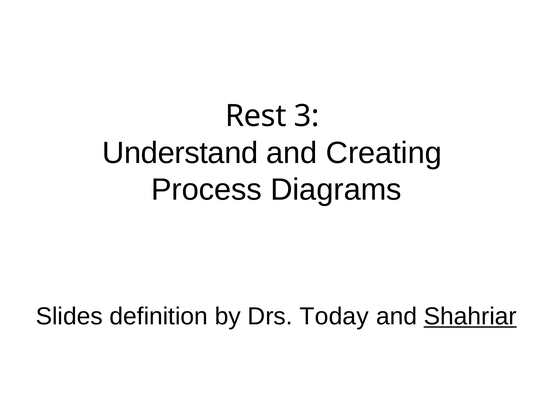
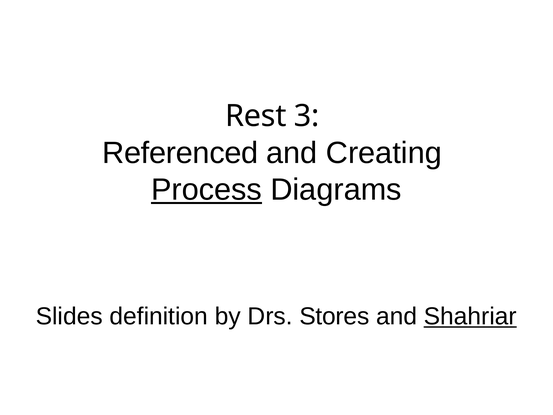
Understand: Understand -> Referenced (180, 153)
Process underline: none -> present (207, 190)
Today: Today -> Stores (334, 316)
